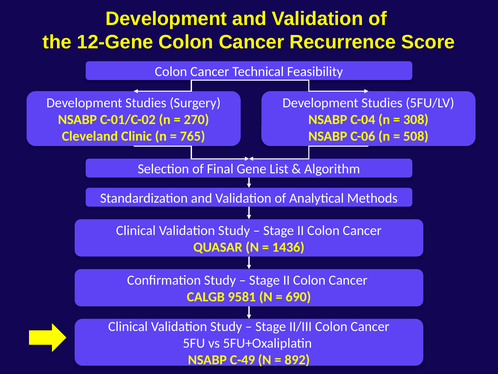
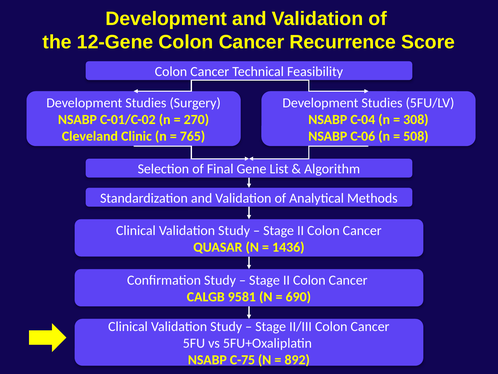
C-49: C-49 -> C-75 (242, 359)
